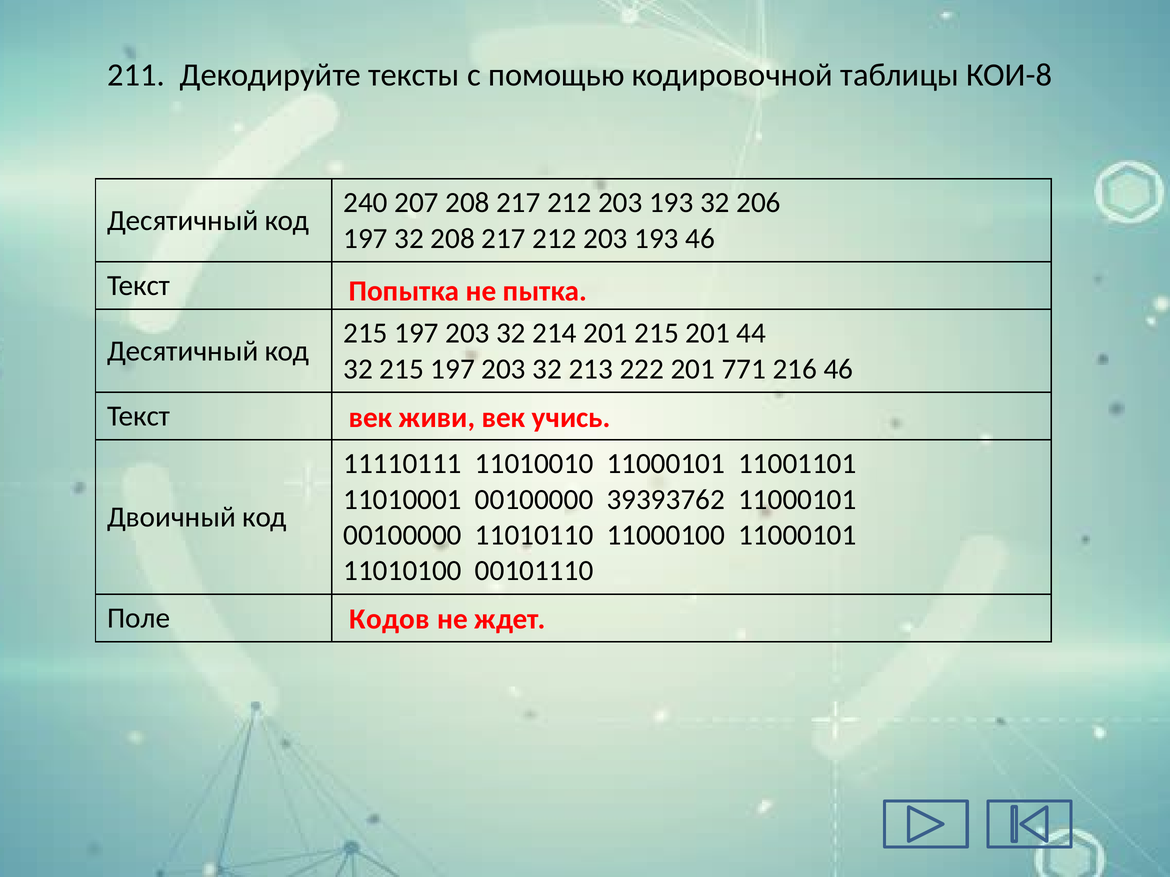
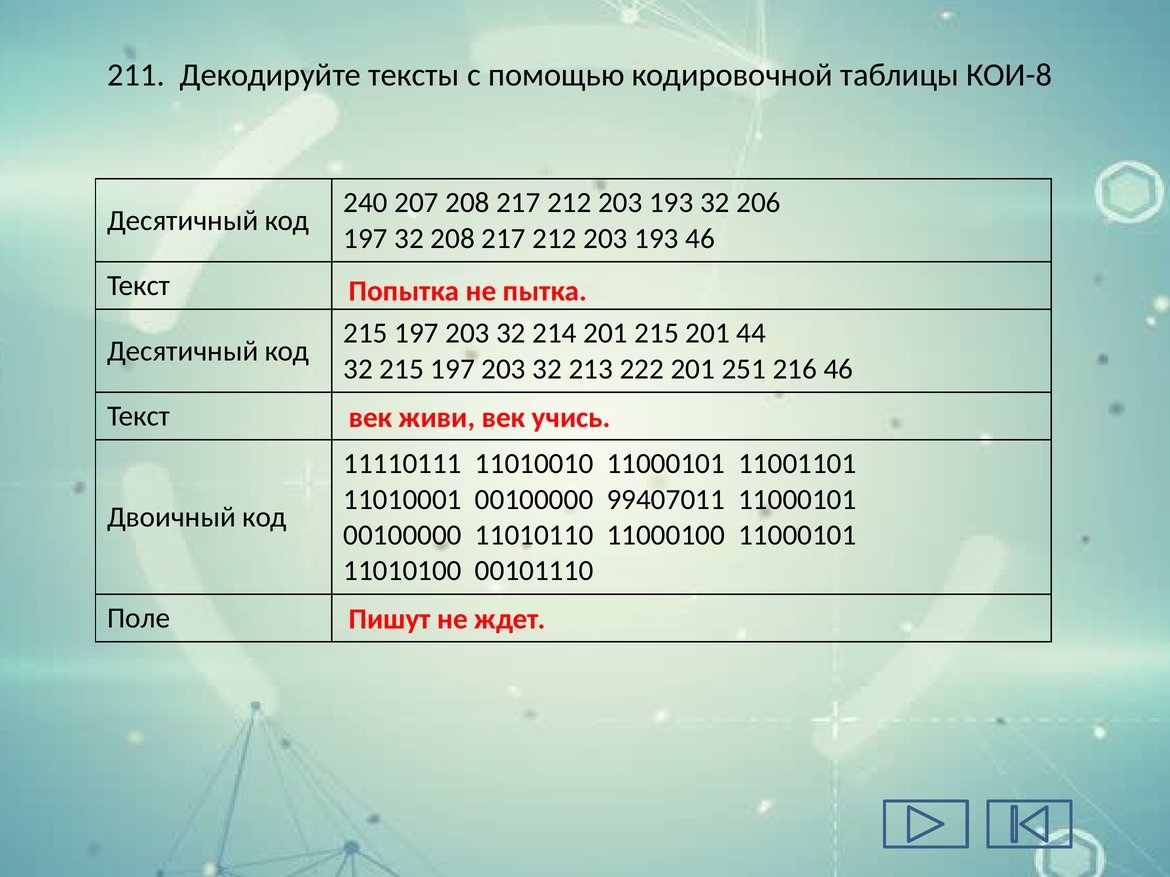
771: 771 -> 251 (744, 369)
39393762: 39393762 -> 99407011 (666, 500)
Кодов: Кодов -> Пишут (390, 620)
